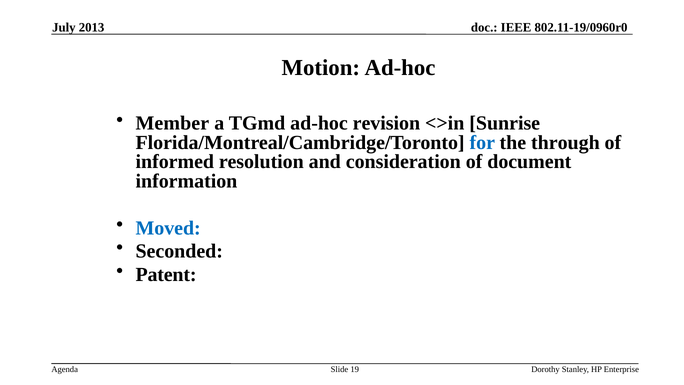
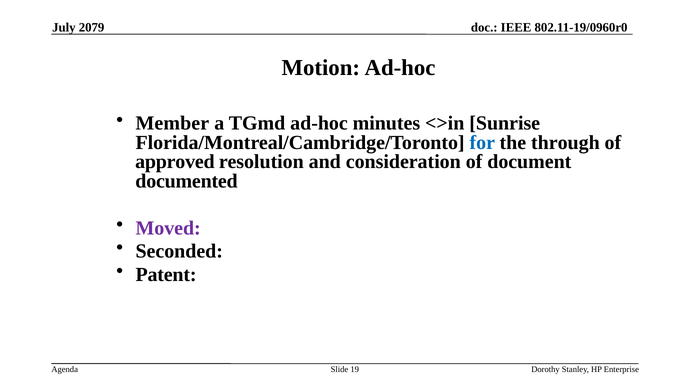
2013: 2013 -> 2079 (92, 27)
revision: revision -> minutes (386, 123)
informed: informed -> approved (175, 162)
information: information -> documented (187, 181)
Moved colour: blue -> purple (168, 228)
